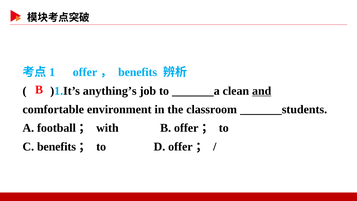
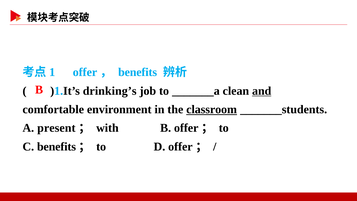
anything’s: anything’s -> drinking’s (110, 91)
classroom underline: none -> present (212, 109)
football: football -> present (56, 128)
